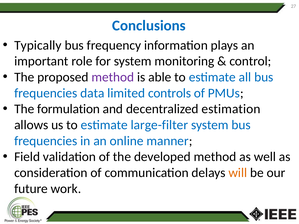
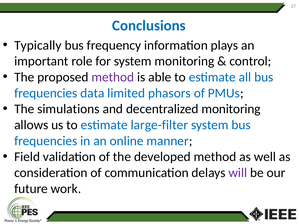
controls: controls -> phasors (169, 93)
formulation: formulation -> simulations (68, 109)
decentralized estimation: estimation -> monitoring (231, 109)
will colour: orange -> purple (238, 173)
